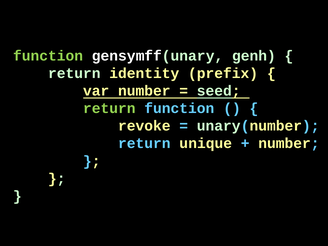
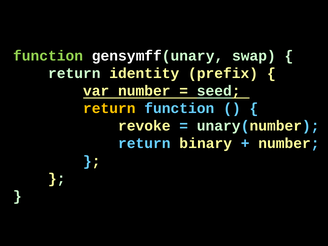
genh: genh -> swap (254, 56)
return colour: light green -> yellow (109, 108)
unique: unique -> binary (206, 143)
